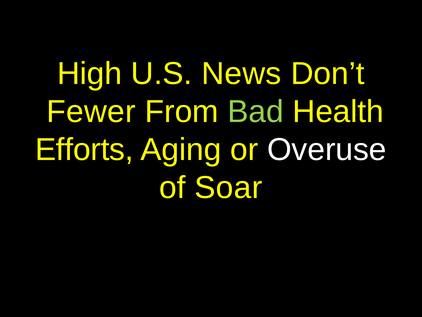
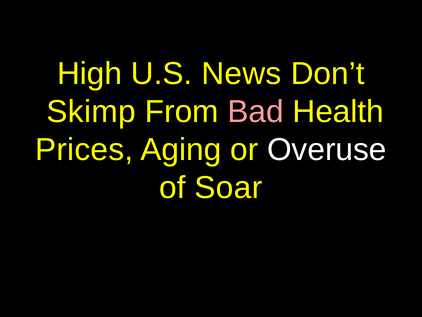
Fewer: Fewer -> Skimp (91, 112)
Bad colour: light green -> pink (256, 112)
Efforts: Efforts -> Prices (84, 150)
